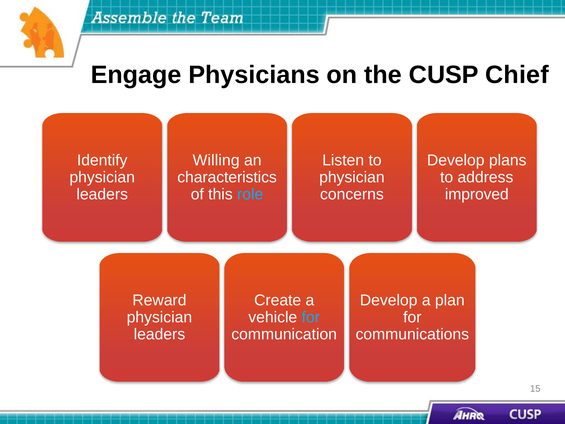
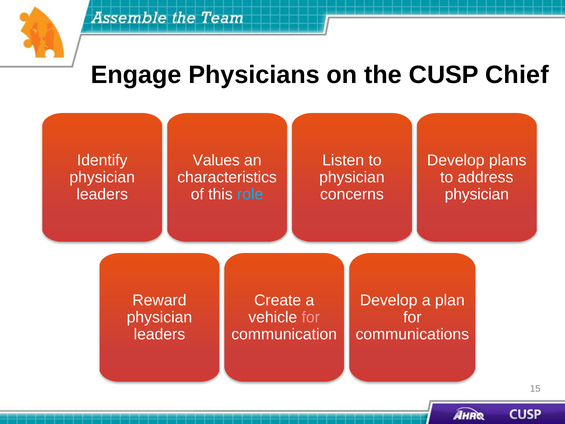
Willing: Willing -> Values (216, 160)
improved: improved -> physician (477, 194)
for colour: light blue -> pink (311, 317)
